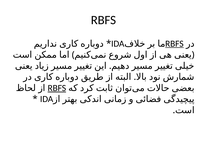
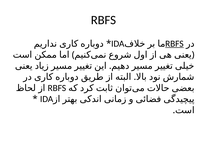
RBFS underline: present -> none (57, 88)
